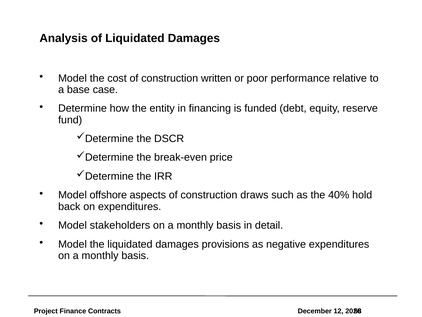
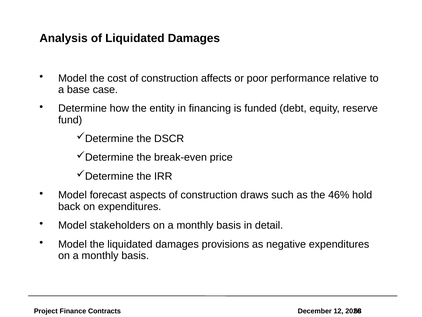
written: written -> affects (216, 78)
offshore: offshore -> forecast (108, 195)
40%: 40% -> 46% (339, 195)
